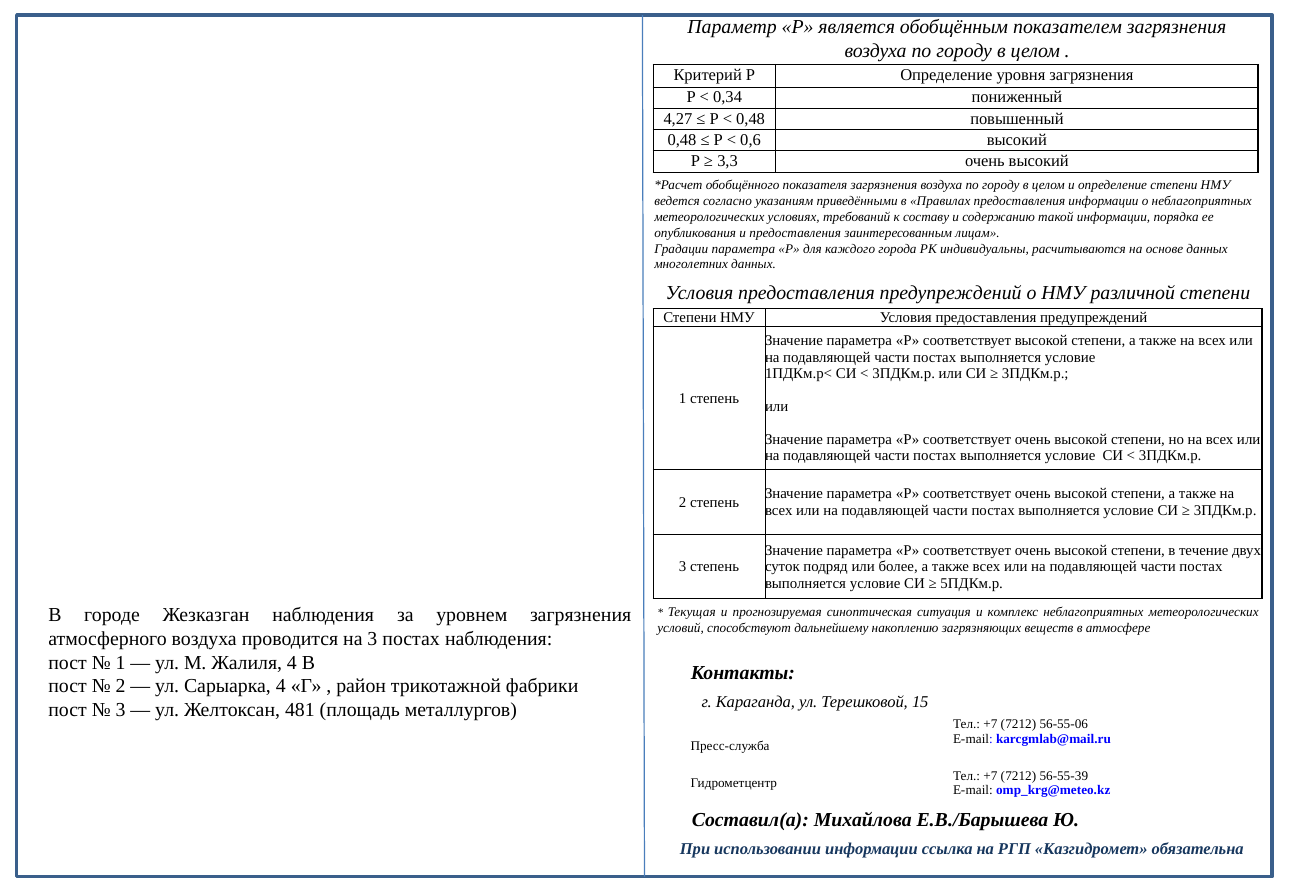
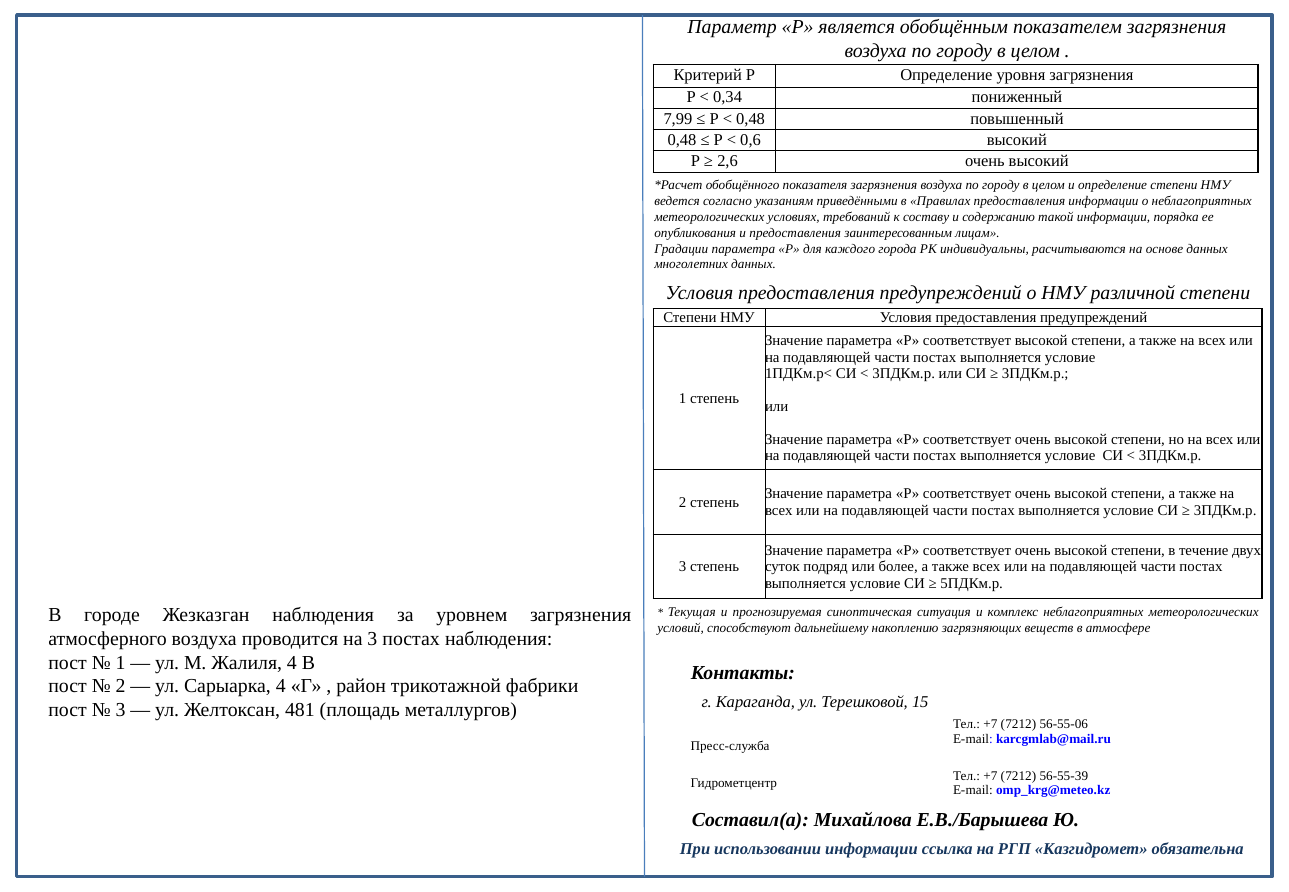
4,27: 4,27 -> 7,99 (678, 119)
3,3: 3,3 -> 2,6 (728, 161)
